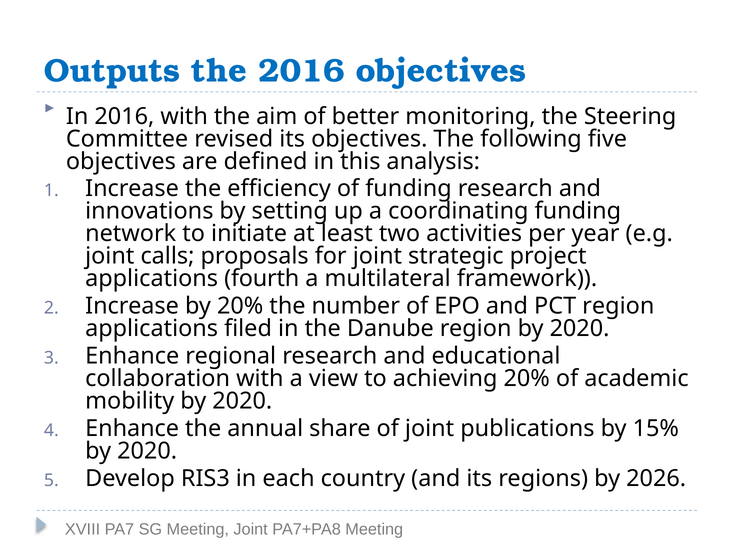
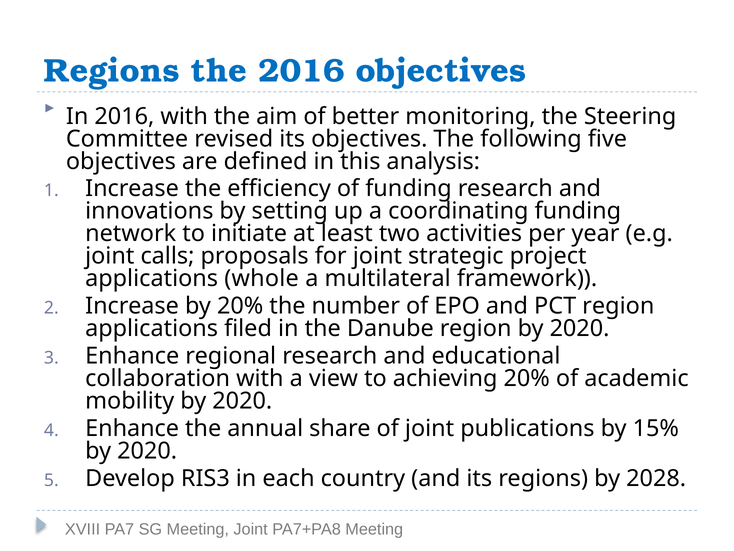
Outputs: Outputs -> Regions (112, 71)
fourth: fourth -> whole (262, 278)
2026: 2026 -> 2028 (656, 478)
